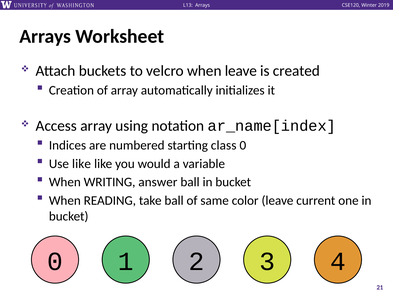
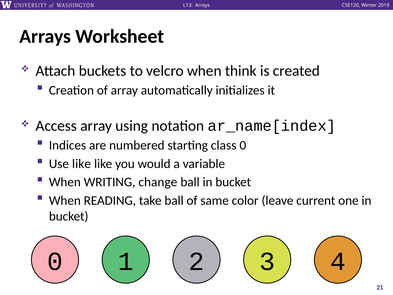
when leave: leave -> think (241, 71)
answer: answer -> change (158, 182)
